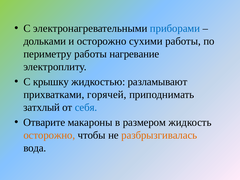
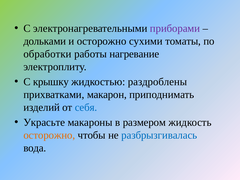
приборами colour: blue -> purple (175, 28)
сухими работы: работы -> томаты (183, 41)
периметру: периметру -> обработки (47, 54)
разламывают: разламывают -> раздроблены (157, 82)
горячей: горячей -> макарон (107, 95)
затхлый: затхлый -> изделий (42, 107)
Отварите: Отварите -> Украсьте (44, 122)
разбрызгивалась colour: orange -> blue (159, 135)
